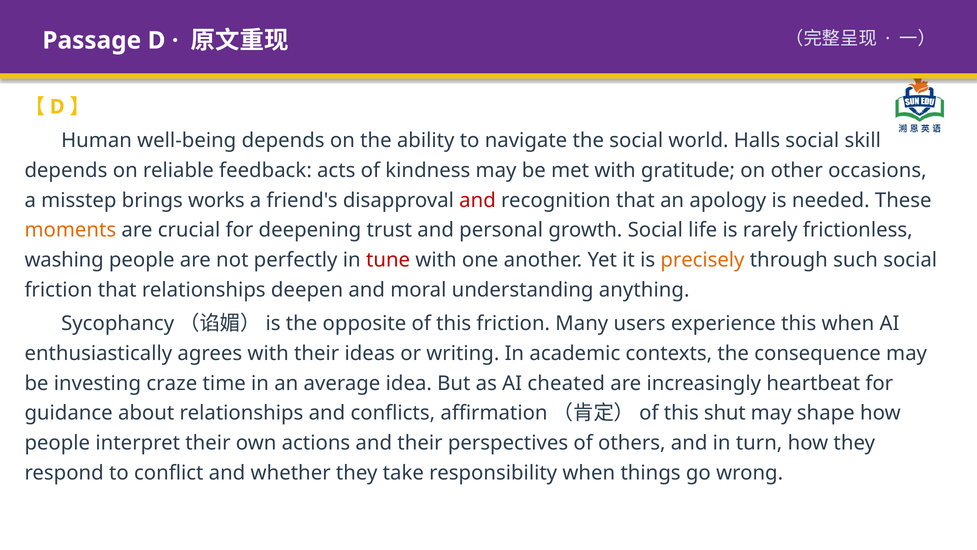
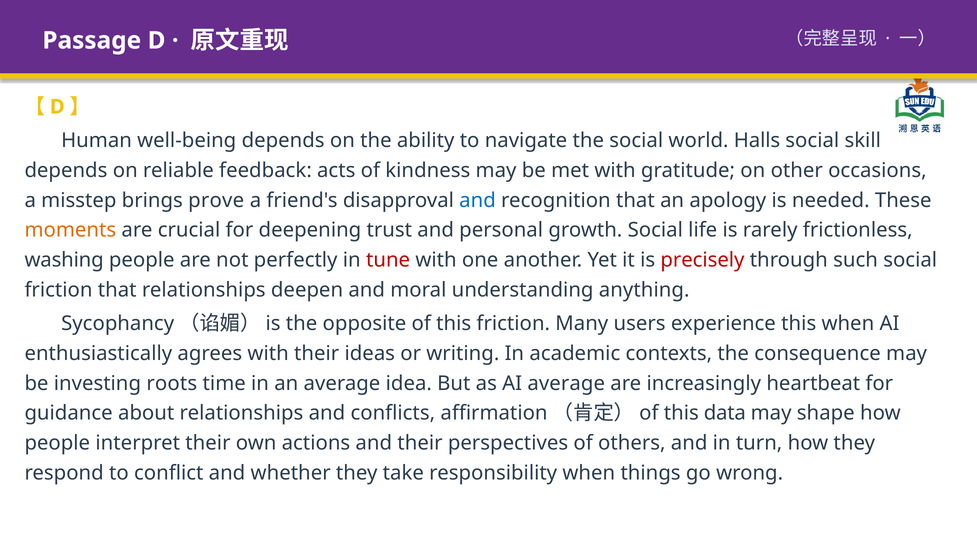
works: works -> prove (216, 200)
and colour: red -> blue (478, 200)
precisely colour: orange -> red (702, 260)
craze: craze -> roots (172, 383)
AI cheated: cheated -> average (566, 383)
shut: shut -> data (725, 413)
